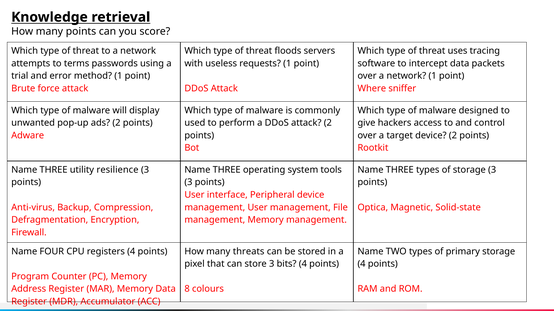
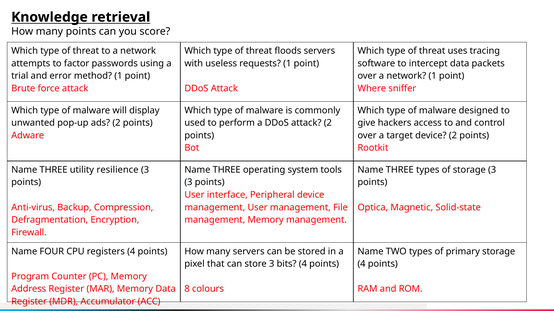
terms: terms -> factor (77, 64)
many threats: threats -> servers (249, 252)
